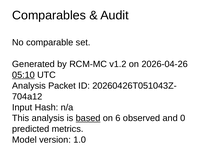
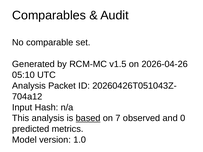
v1.2: v1.2 -> v1.5 (118, 64)
05:10 underline: present -> none (23, 75)
6: 6 -> 7 (118, 118)
